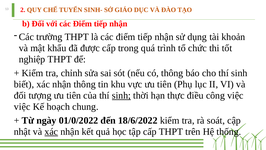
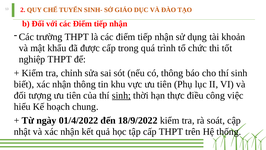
việc: việc -> hiểu (22, 106)
01/0/2022: 01/0/2022 -> 01/4/2022 (79, 120)
18/6/2022: 18/6/2022 -> 18/9/2022 (138, 120)
xác underline: present -> none (51, 131)
